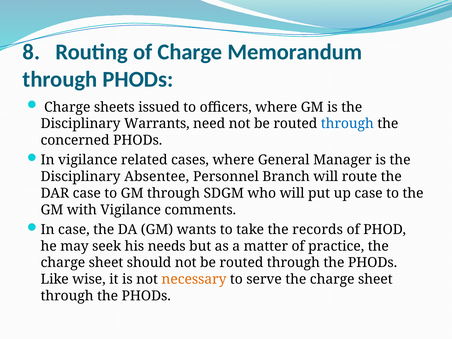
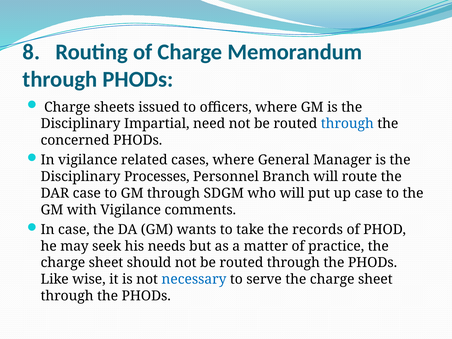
Warrants: Warrants -> Impartial (157, 124)
Absentee: Absentee -> Processes (157, 177)
necessary colour: orange -> blue (194, 279)
